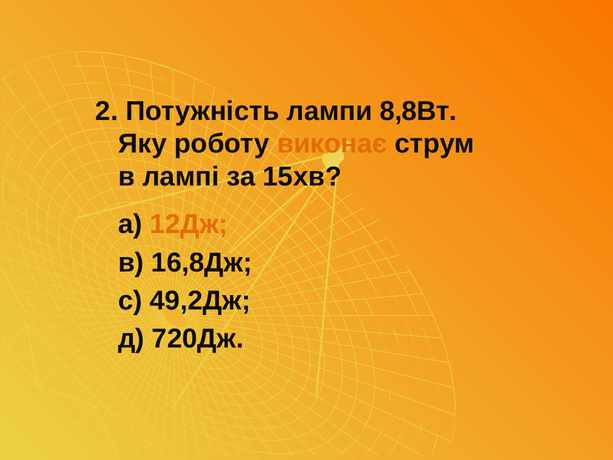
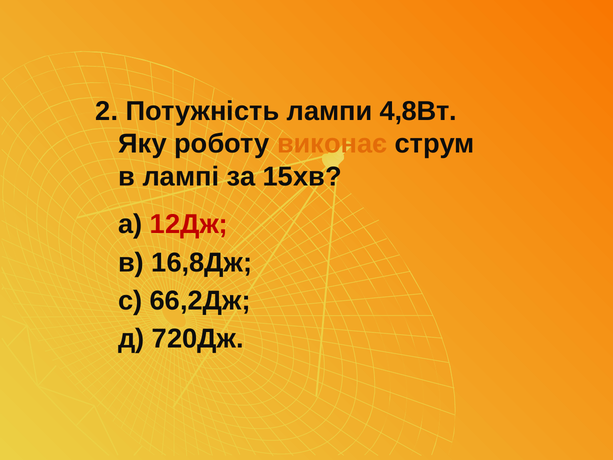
8,8Вт: 8,8Вт -> 4,8Вт (418, 111)
12Дж colour: orange -> red (189, 224)
49,2Дж: 49,2Дж -> 66,2Дж (200, 301)
